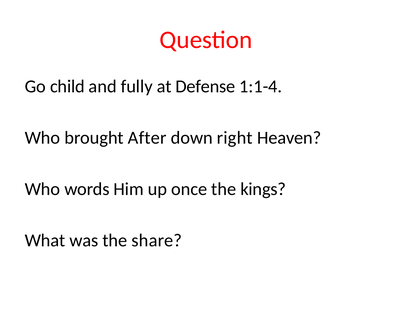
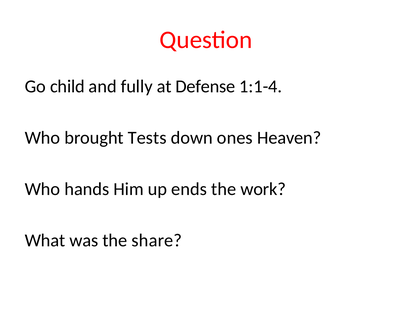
After: After -> Tests (147, 138)
right: right -> ones (235, 138)
words: words -> hands (87, 189)
once: once -> ends (189, 189)
kings: kings -> work (263, 189)
